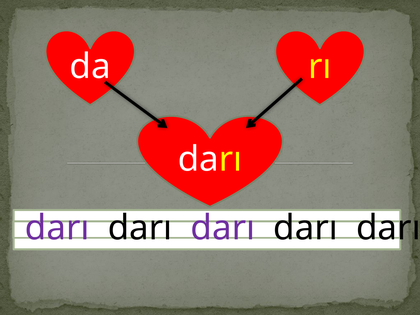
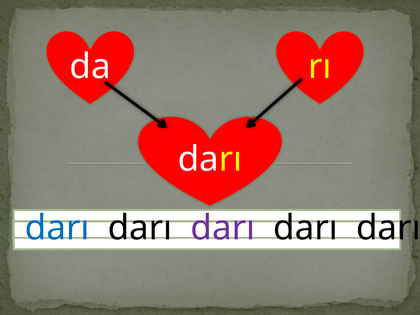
darı colour: purple -> blue (57, 228)
